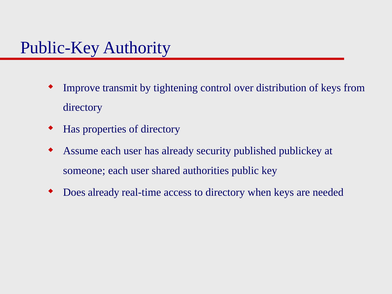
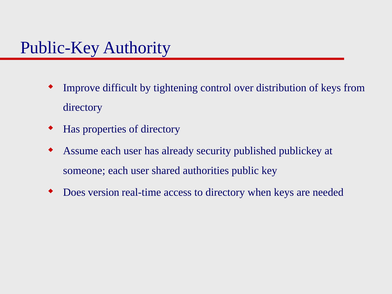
transmit: transmit -> difficult (120, 88)
Does already: already -> version (104, 192)
